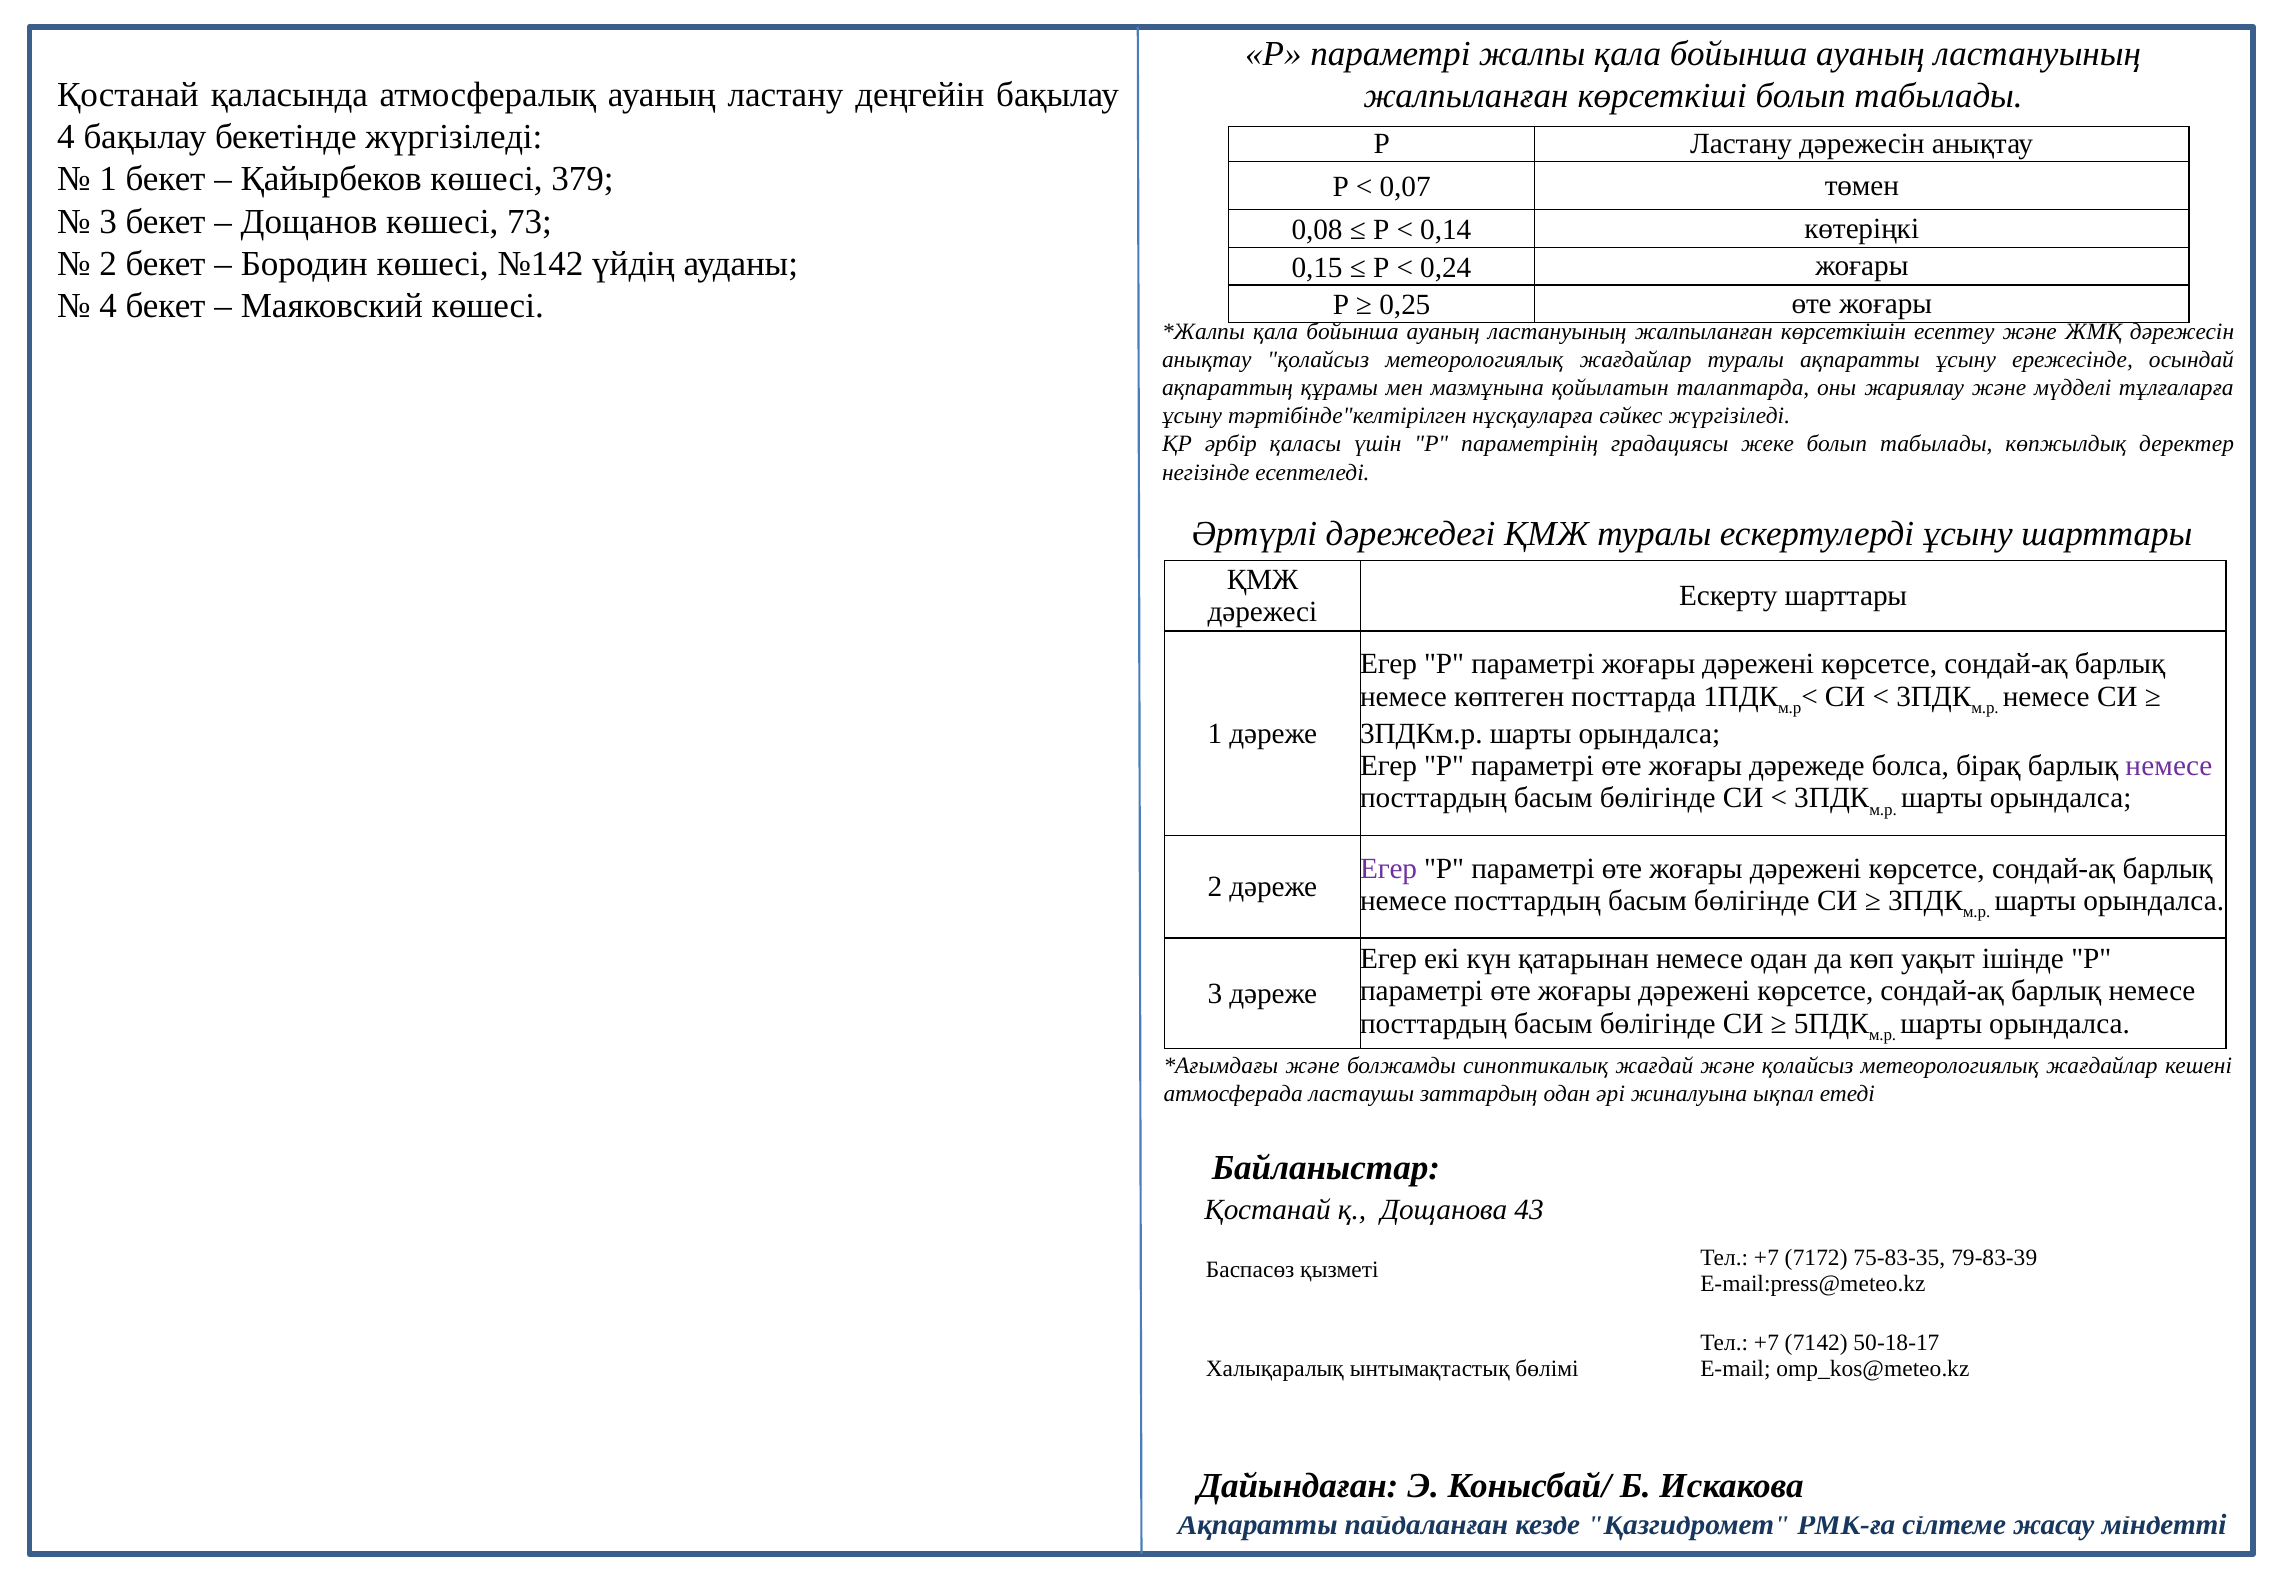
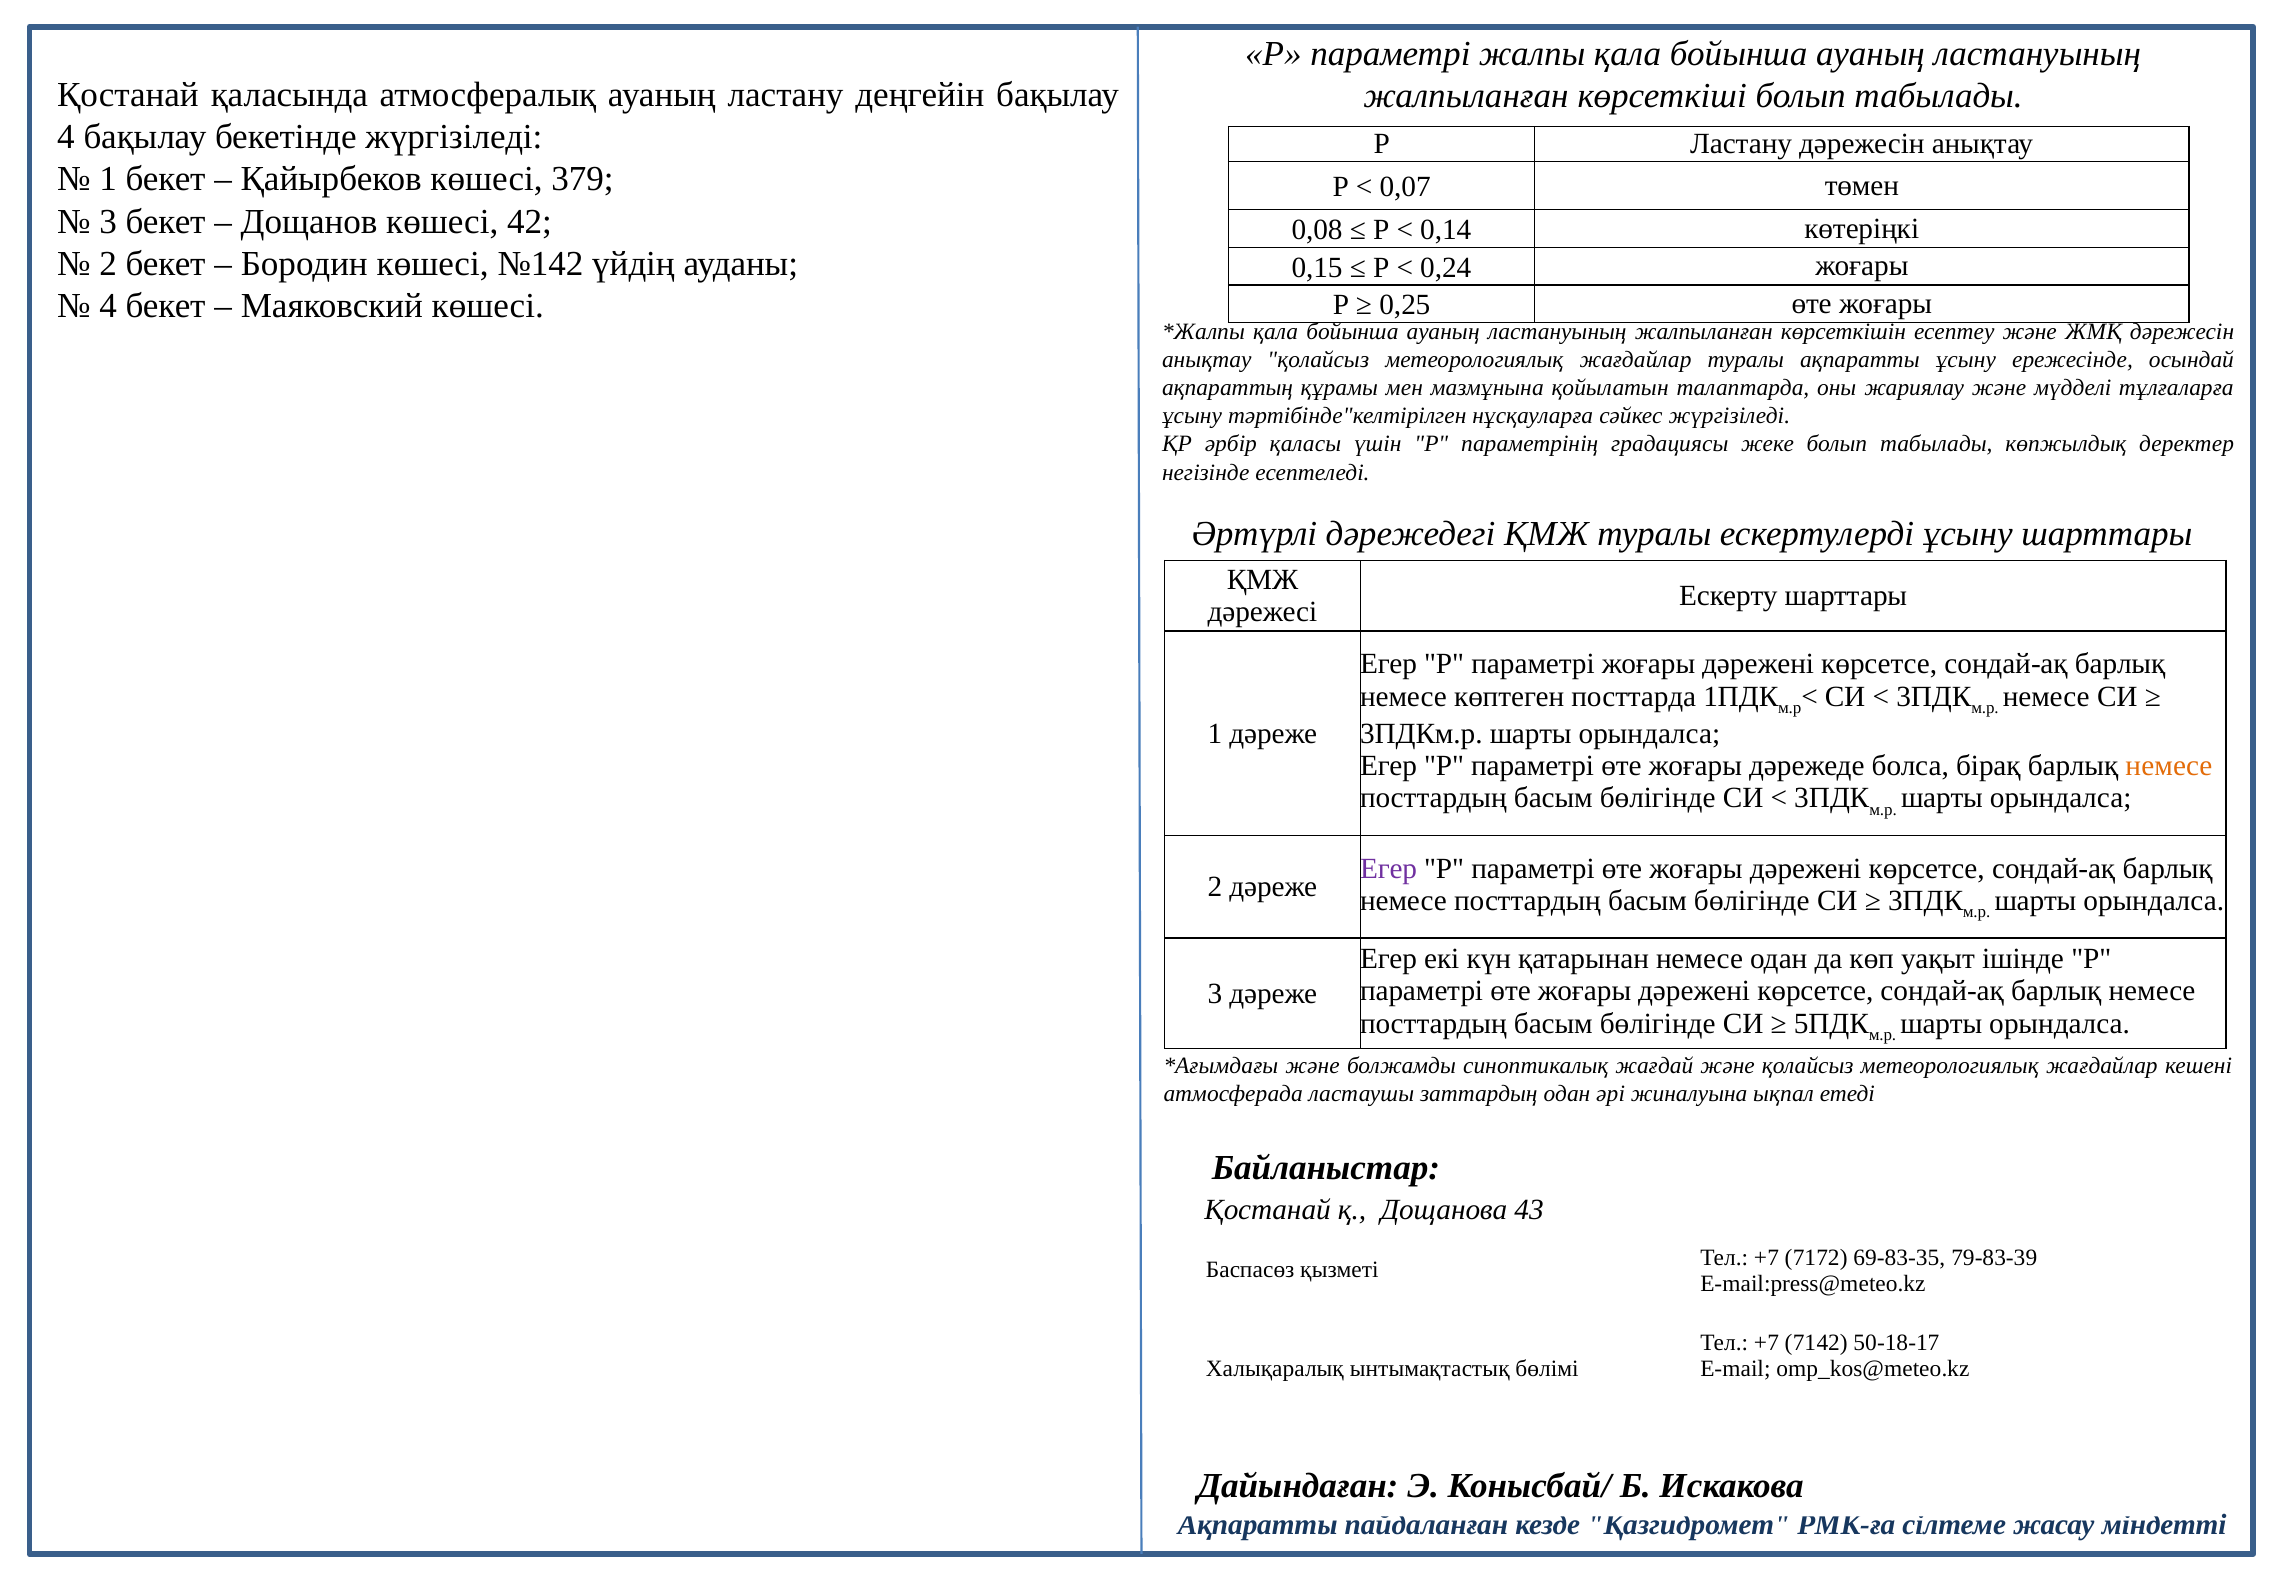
73: 73 -> 42 (530, 221)
немесе colour: purple -> orange (2169, 765)
75-83-35: 75-83-35 -> 69-83-35 (1899, 1257)
